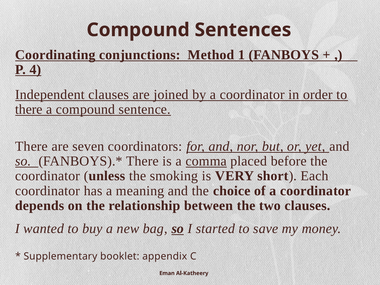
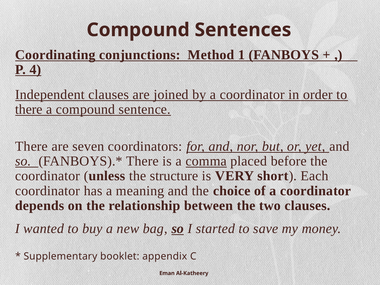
smoking: smoking -> structure (174, 176)
